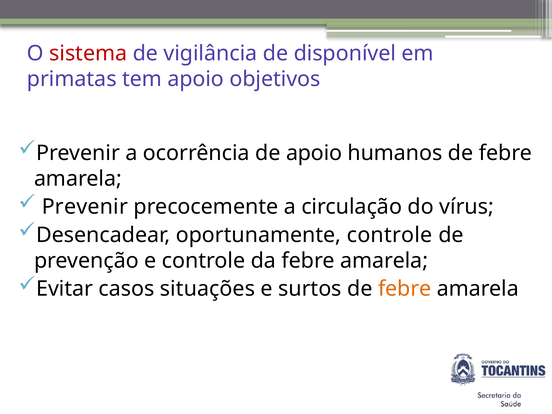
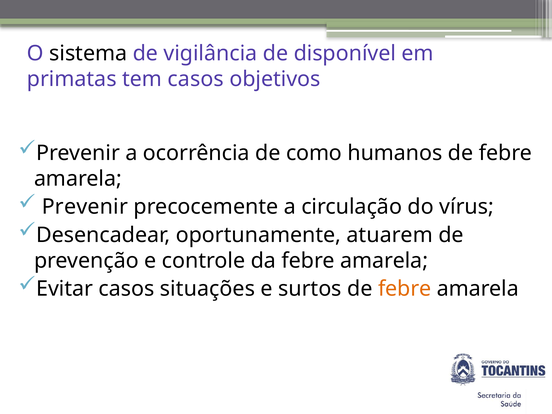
sistema colour: red -> black (88, 53)
tem apoio: apoio -> casos (196, 79)
de apoio: apoio -> como (314, 153)
oportunamente controle: controle -> atuarem (390, 235)
